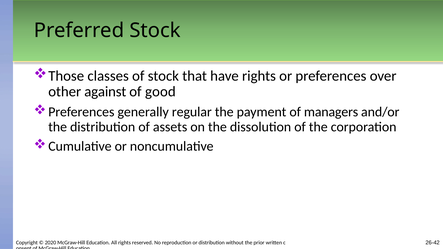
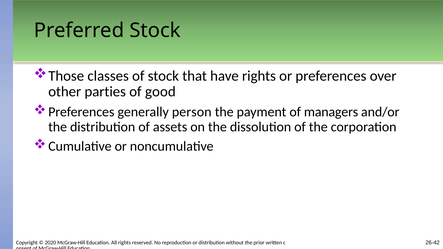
against: against -> parties (105, 92)
regular: regular -> person (192, 112)
